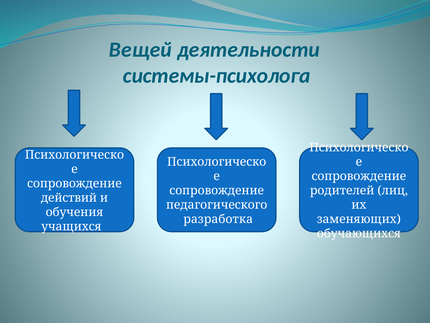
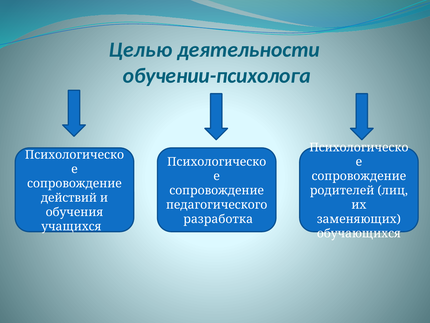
Вещей: Вещей -> Целью (140, 50)
системы-психолога: системы-психолога -> обучении-психолога (217, 75)
